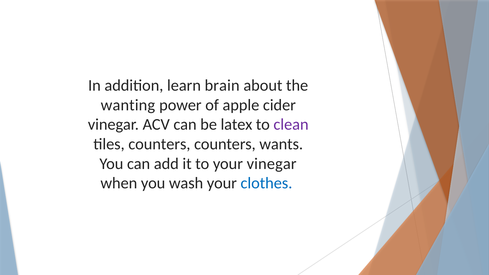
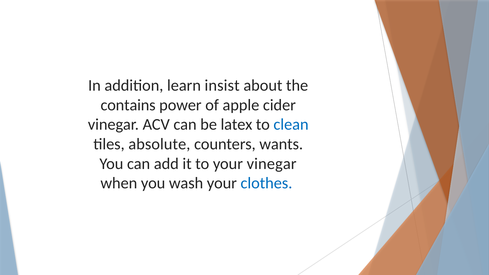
brain: brain -> insist (222, 85)
wanting: wanting -> contains (128, 105)
clean colour: purple -> blue (291, 125)
tiles counters: counters -> absolute (159, 144)
